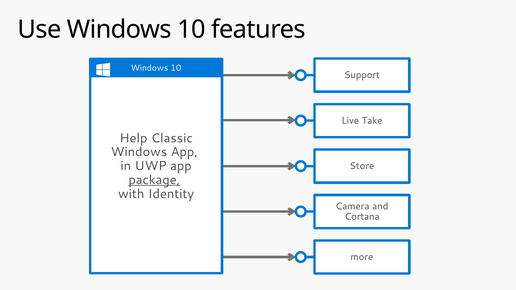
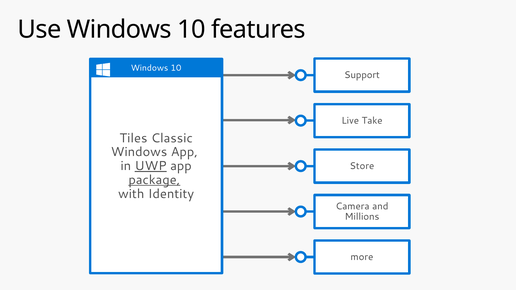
Help: Help -> Tiles (133, 138)
UWP underline: none -> present (151, 166)
Cortana: Cortana -> Millions (362, 217)
